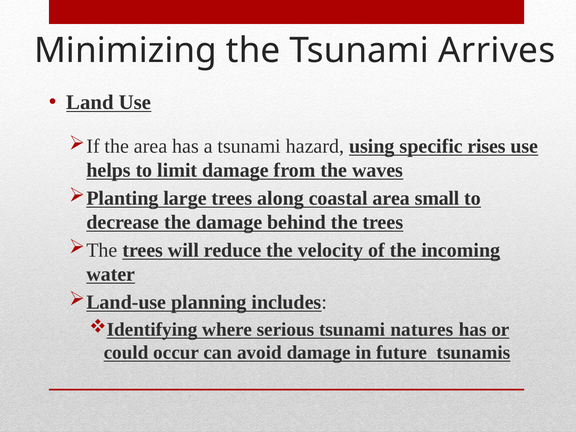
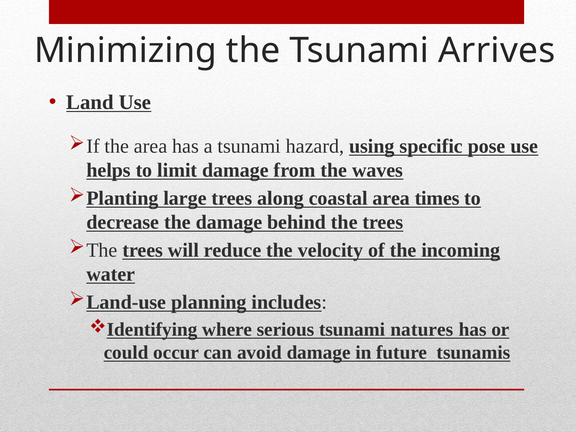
rises: rises -> pose (487, 146)
small: small -> times (437, 198)
